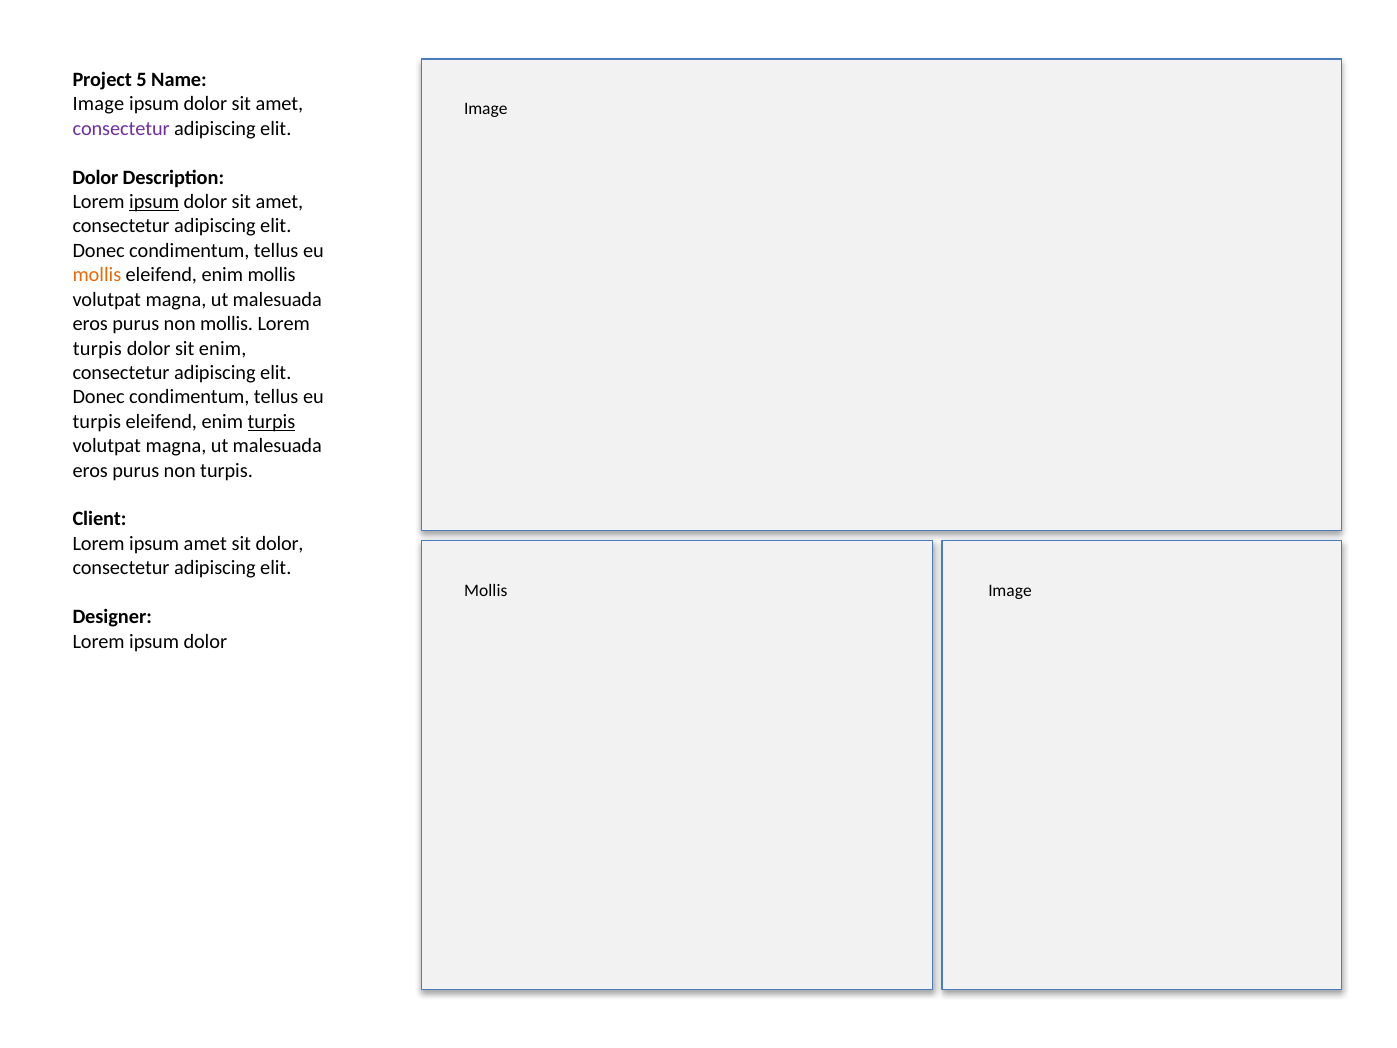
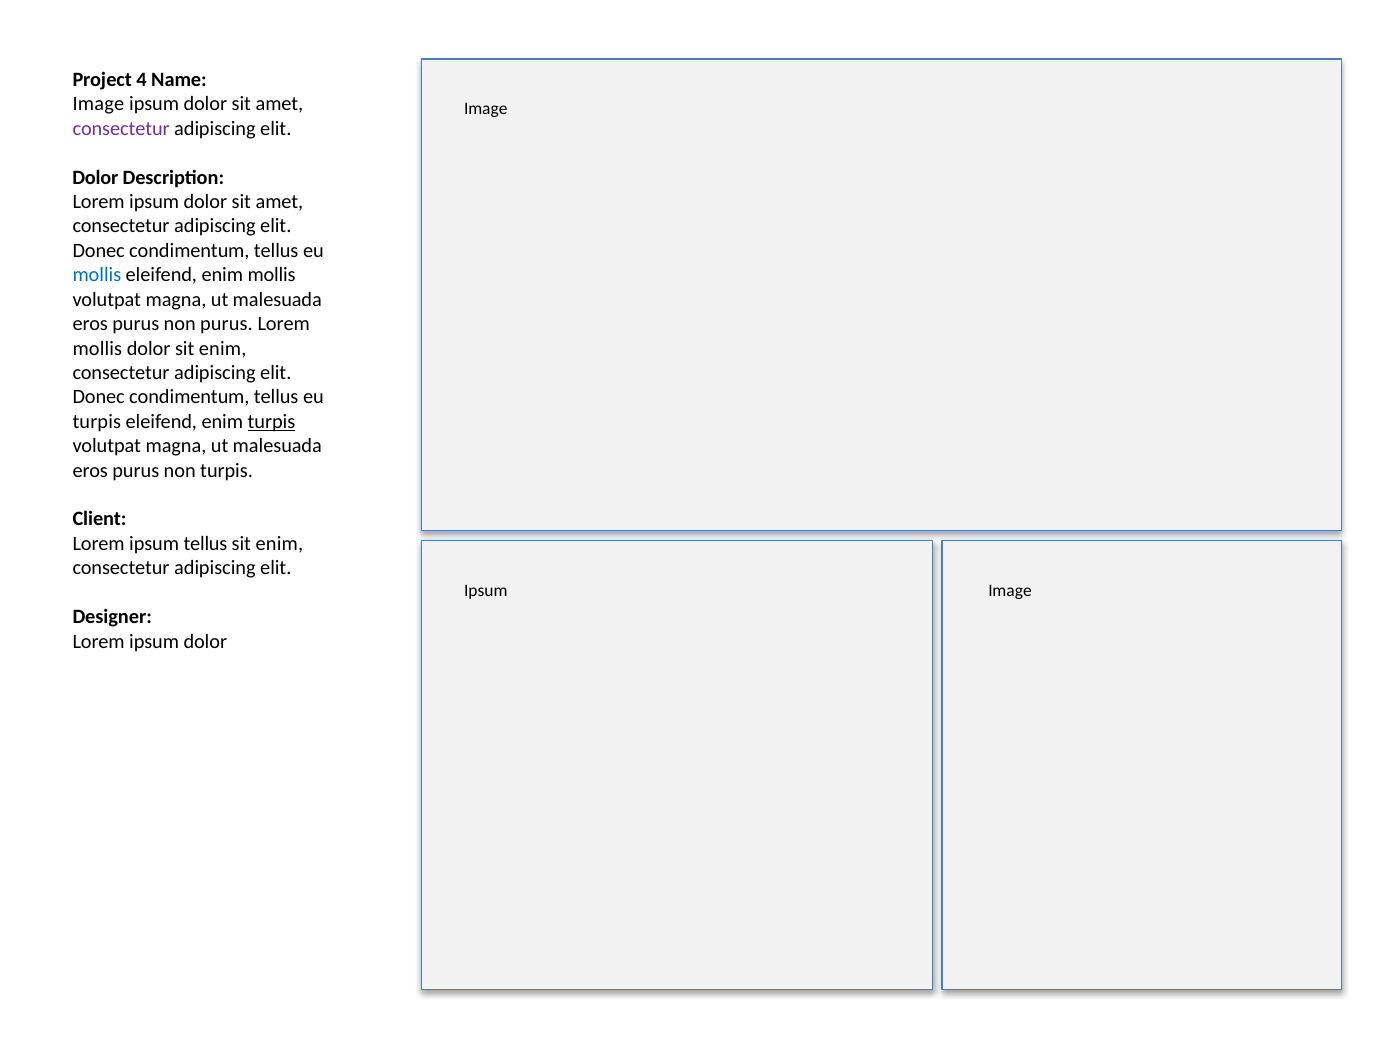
5: 5 -> 4 (142, 80)
ipsum underline: present -> none (154, 202)
mollis colour: orange -> blue (97, 275)
non mollis: mollis -> purus (226, 324)
turpis: turpis -> mollis (97, 348)
ipsum amet: amet -> tellus (205, 544)
dolor: dolor -> enim (279, 544)
Mollis: Mollis -> Ipsum (486, 590)
